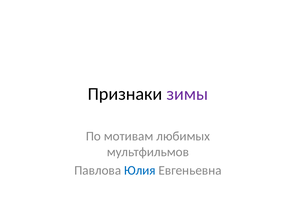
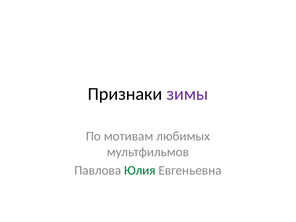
Юлия colour: blue -> green (140, 170)
